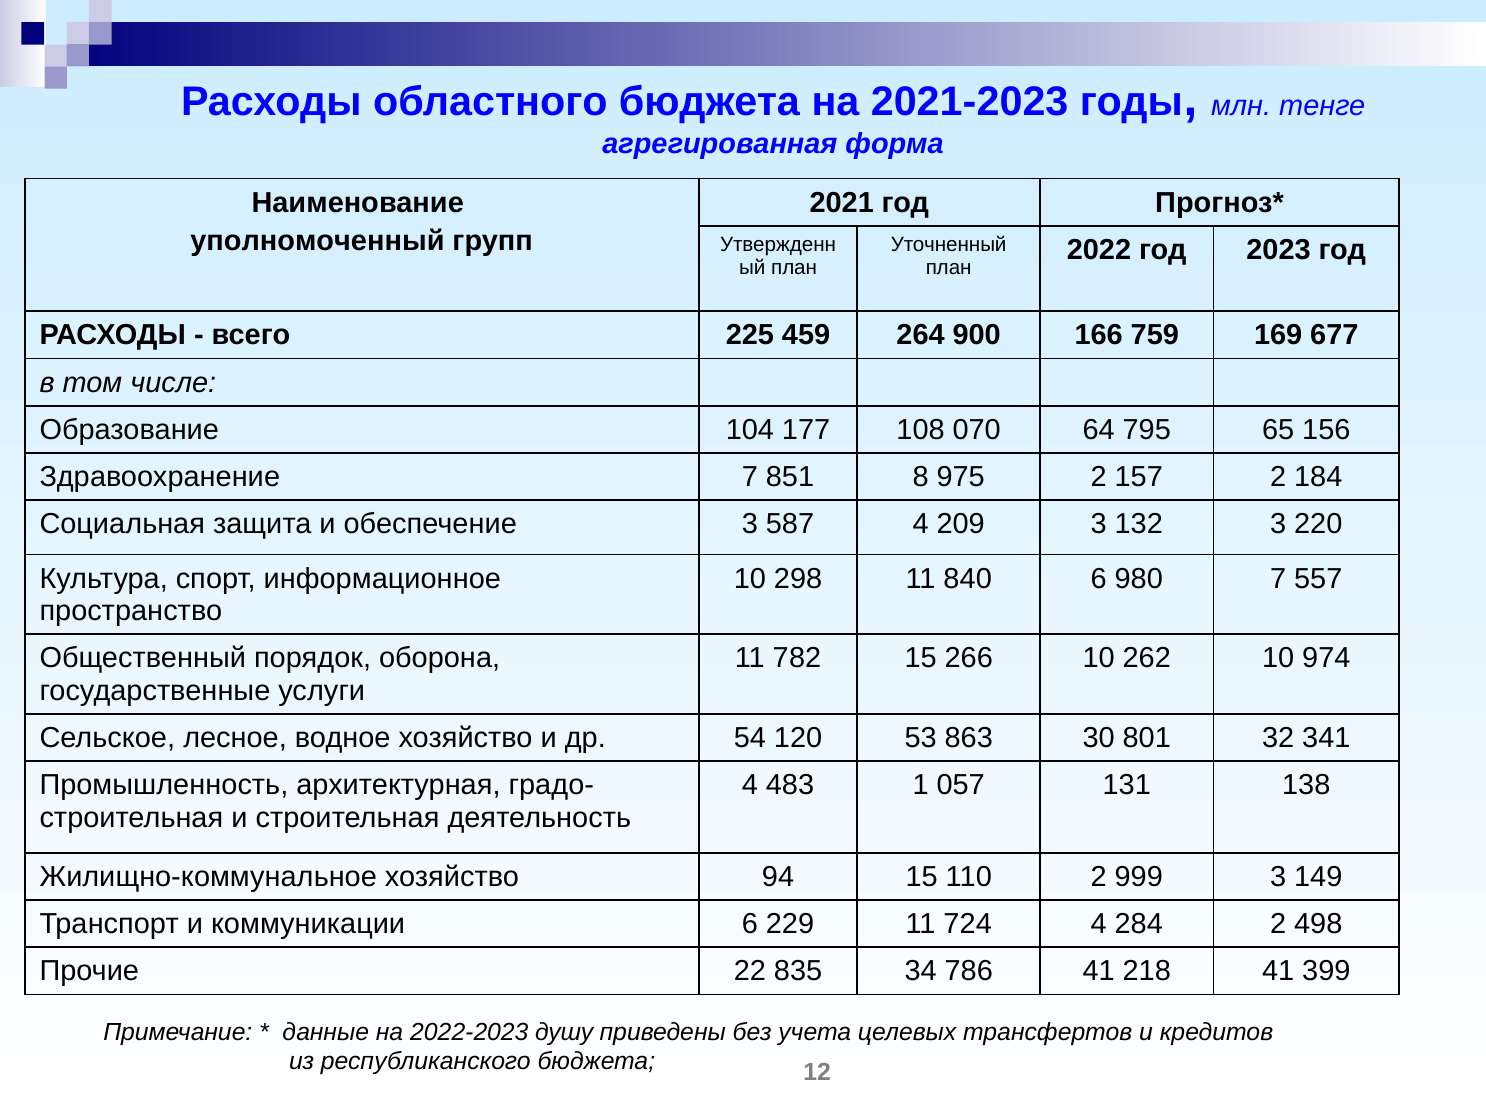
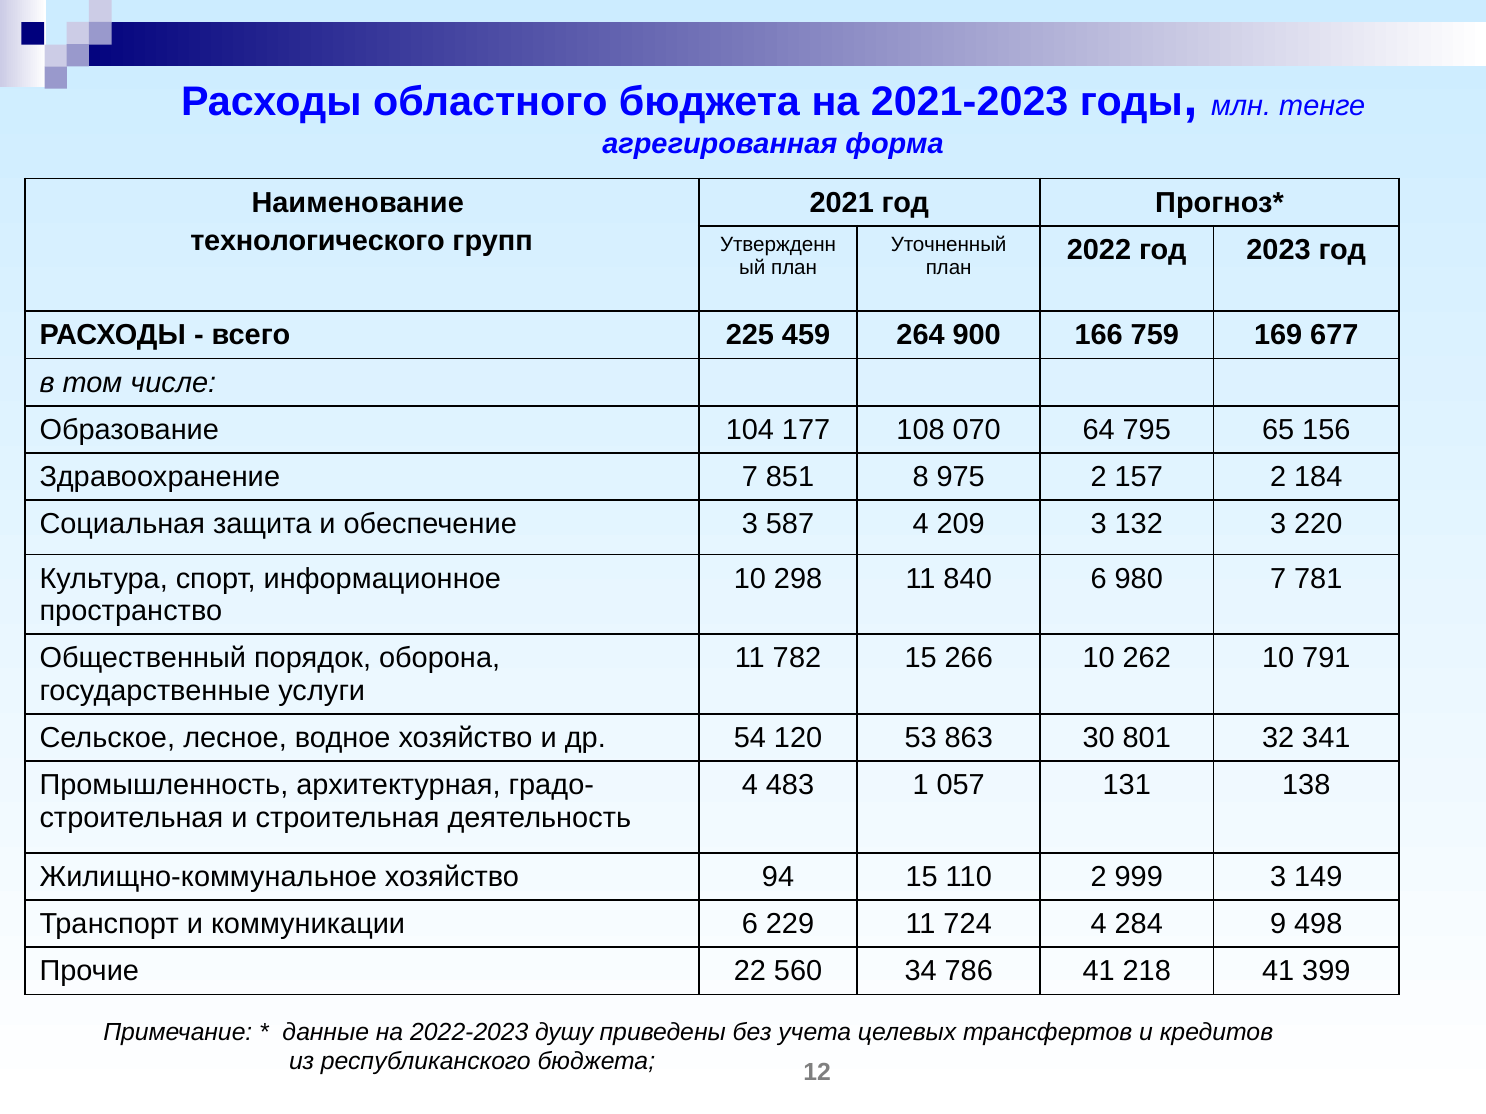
уполномоченный: уполномоченный -> технологического (318, 241)
557: 557 -> 781 (1318, 579)
974: 974 -> 791 (1326, 659)
284 2: 2 -> 9 (1278, 924)
835: 835 -> 560 (798, 972)
